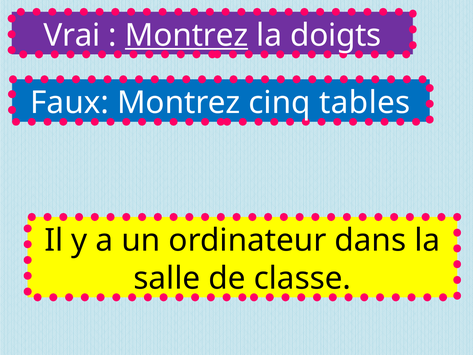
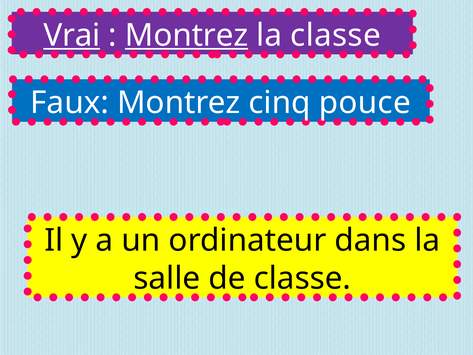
Vrai underline: none -> present (72, 35)
la doigts: doigts -> classe (336, 35)
tables: tables -> pouce (365, 103)
